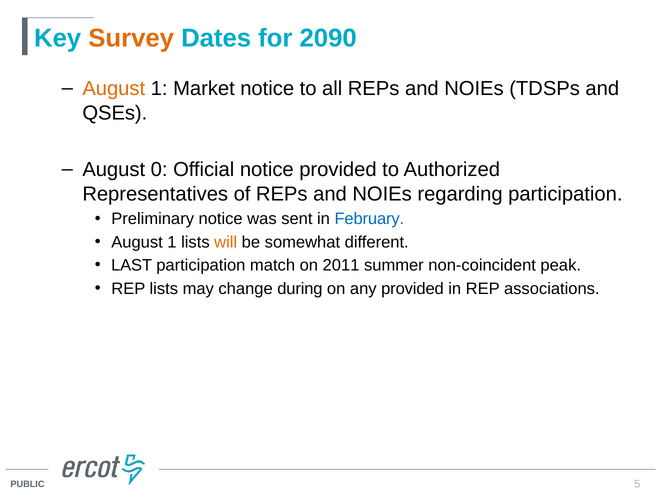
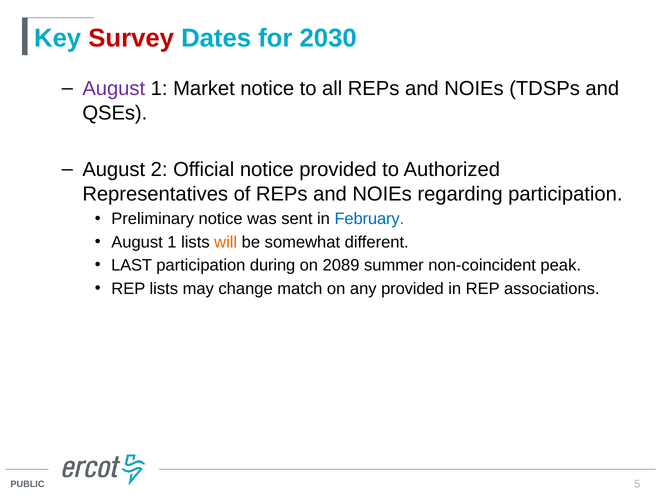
Survey colour: orange -> red (131, 38)
2090: 2090 -> 2030 (328, 38)
August colour: orange -> purple (114, 89)
0: 0 -> 2 (159, 169)
match: match -> during (273, 265)
2011: 2011 -> 2089 (341, 265)
during: during -> match (300, 288)
